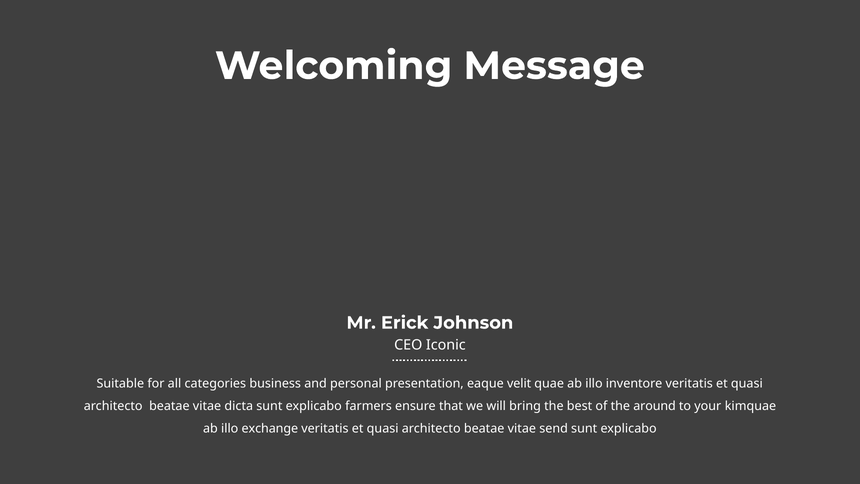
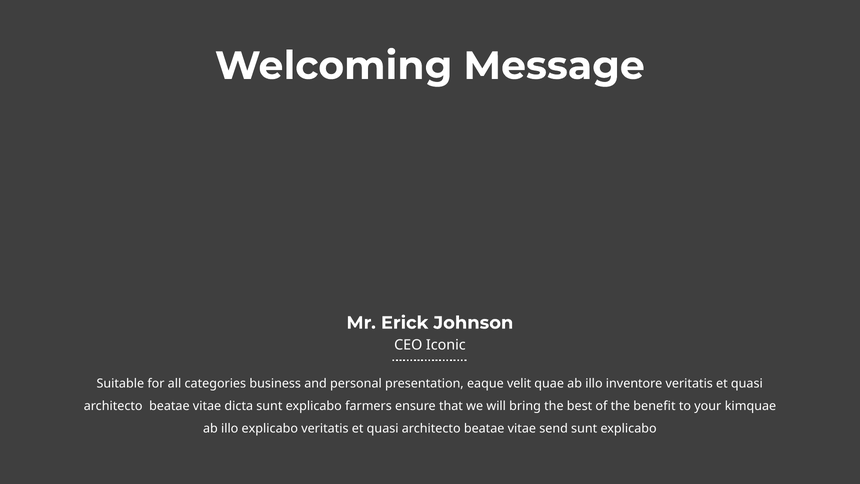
around: around -> benefit (654, 406)
illo exchange: exchange -> explicabo (270, 428)
